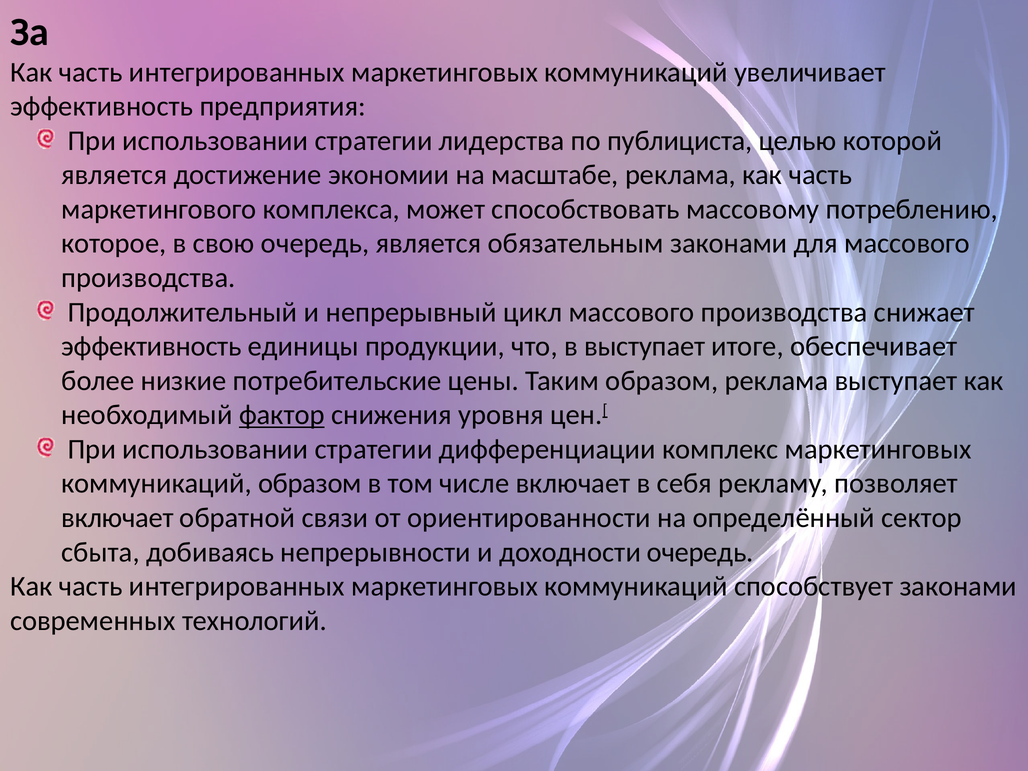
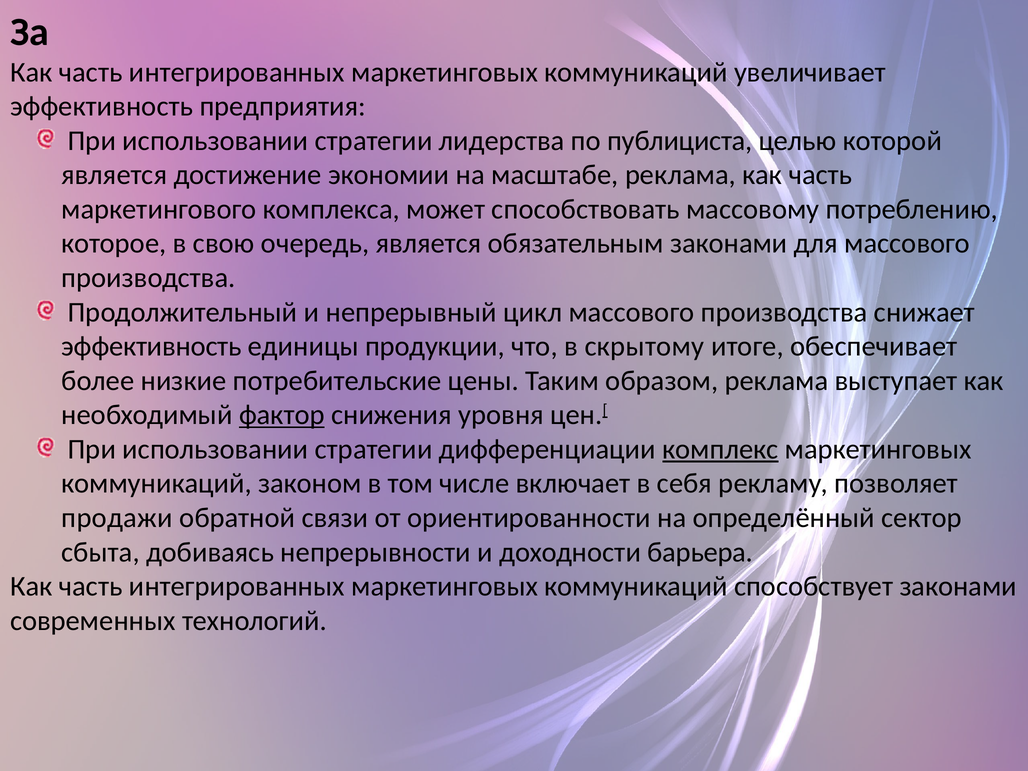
в выступает: выступает -> скрытому (644, 346)
комплекс underline: none -> present (720, 449)
коммуникаций образом: образом -> законом (310, 484)
включает: включает -> продажи (117, 518)
доходности очередь: очередь -> барьера (700, 552)
